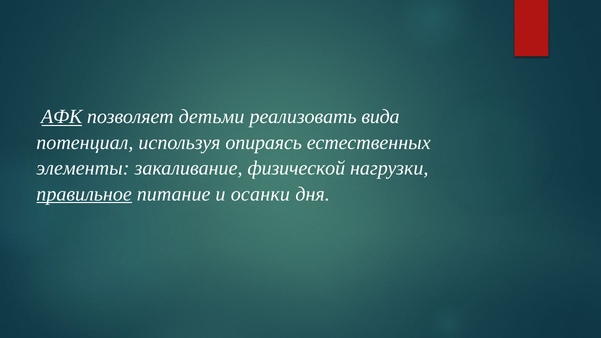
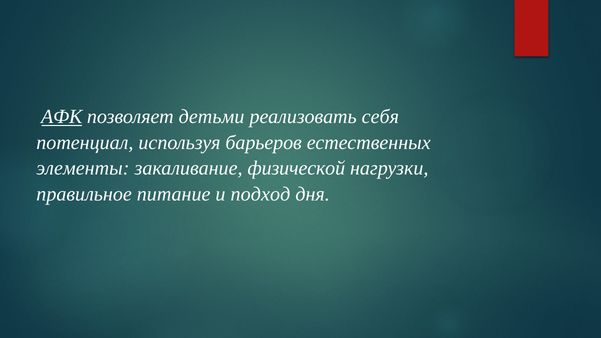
вида: вида -> себя (380, 117)
опираясь: опираясь -> барьеров (264, 143)
правильное underline: present -> none (84, 194)
осанки: осанки -> подход (260, 194)
